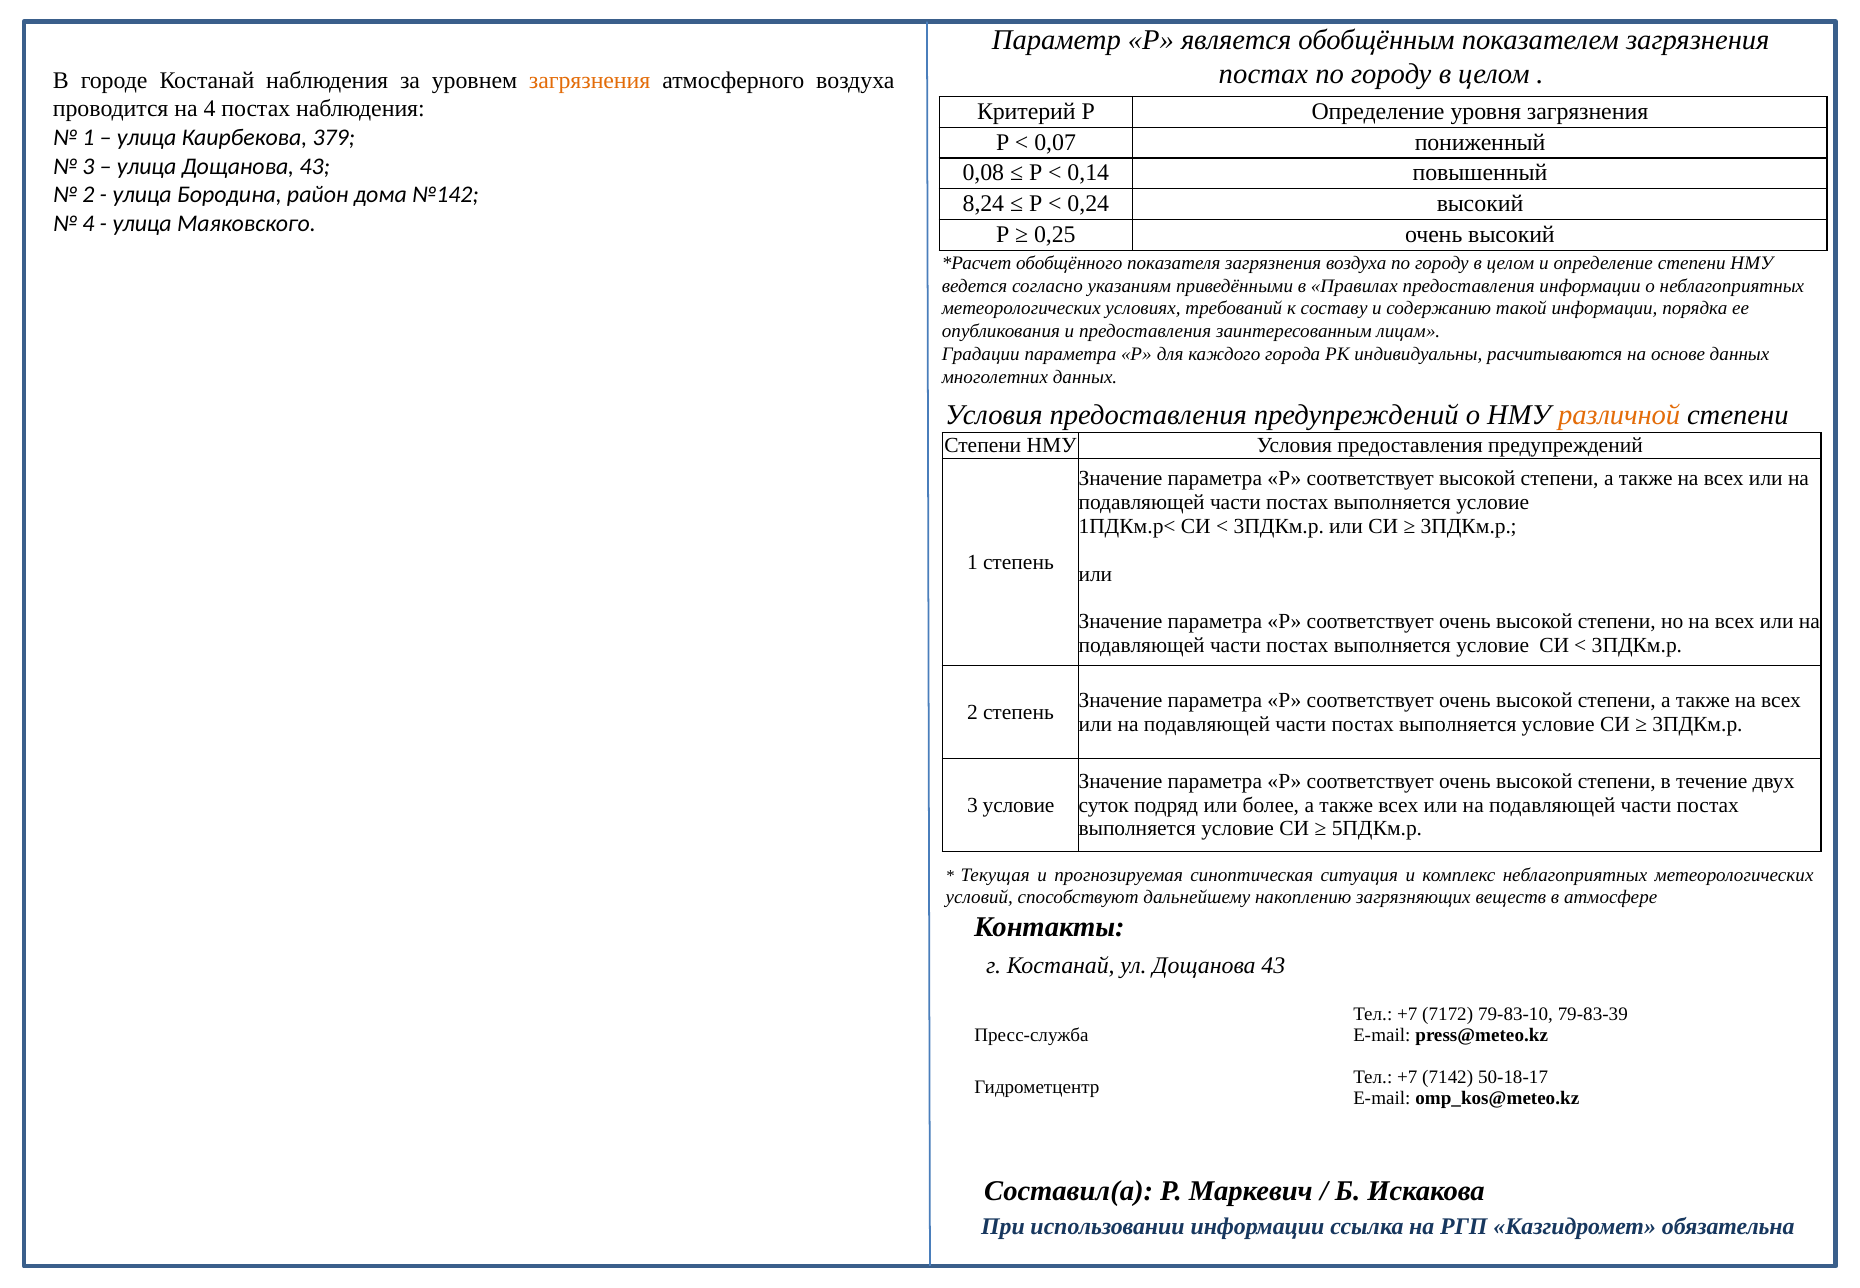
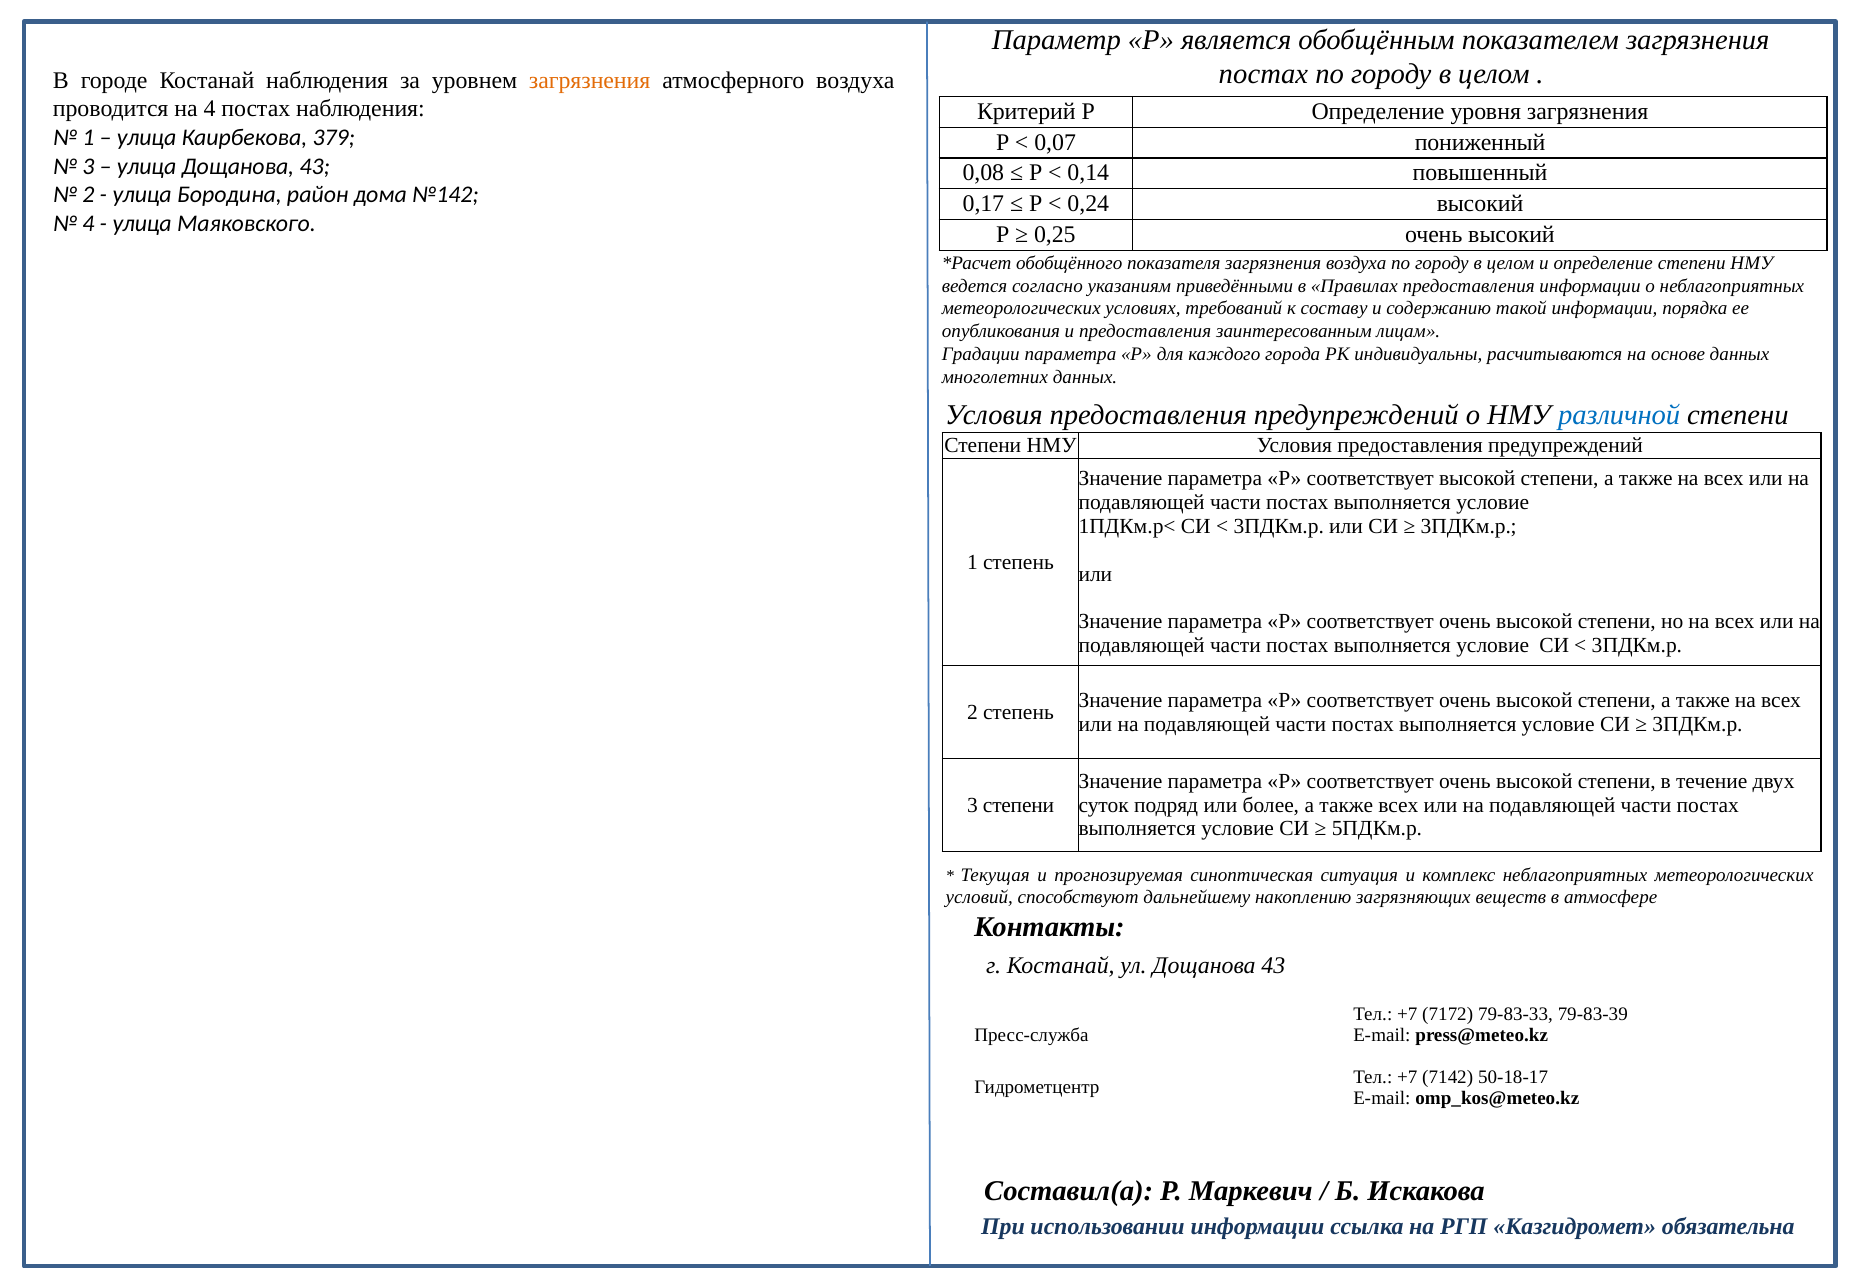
8,24: 8,24 -> 0,17 (983, 204)
различной colour: orange -> blue (1619, 415)
3 условие: условие -> степени (1019, 805)
79-83-10: 79-83-10 -> 79-83-33 (1515, 1014)
